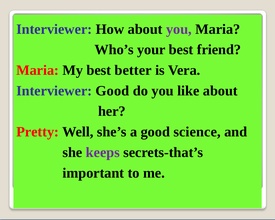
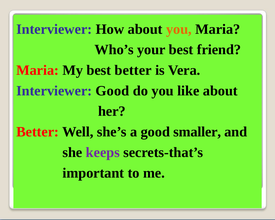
you colour: purple -> orange (179, 29)
Pretty: Pretty -> Better (38, 132)
science: science -> smaller (197, 132)
